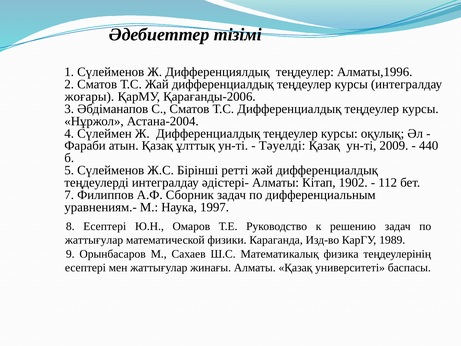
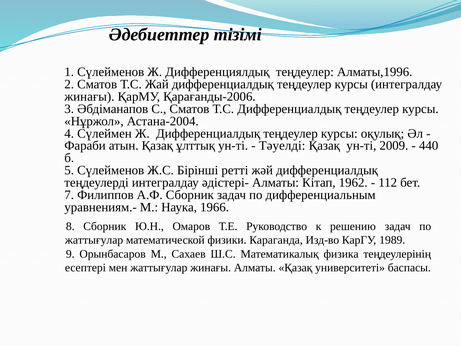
жоғары: жоғары -> жинағы (89, 96)
1902: 1902 -> 1962 (353, 183)
1997: 1997 -> 1966 (215, 207)
8 Есептері: Есептері -> Сборник (105, 226)
